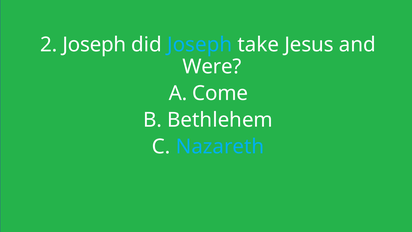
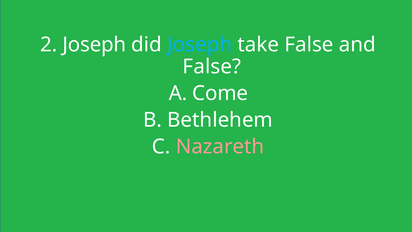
take Jesus: Jesus -> False (309, 45)
Were: Were -> False (212, 67)
Nazareth colour: light blue -> pink (220, 146)
